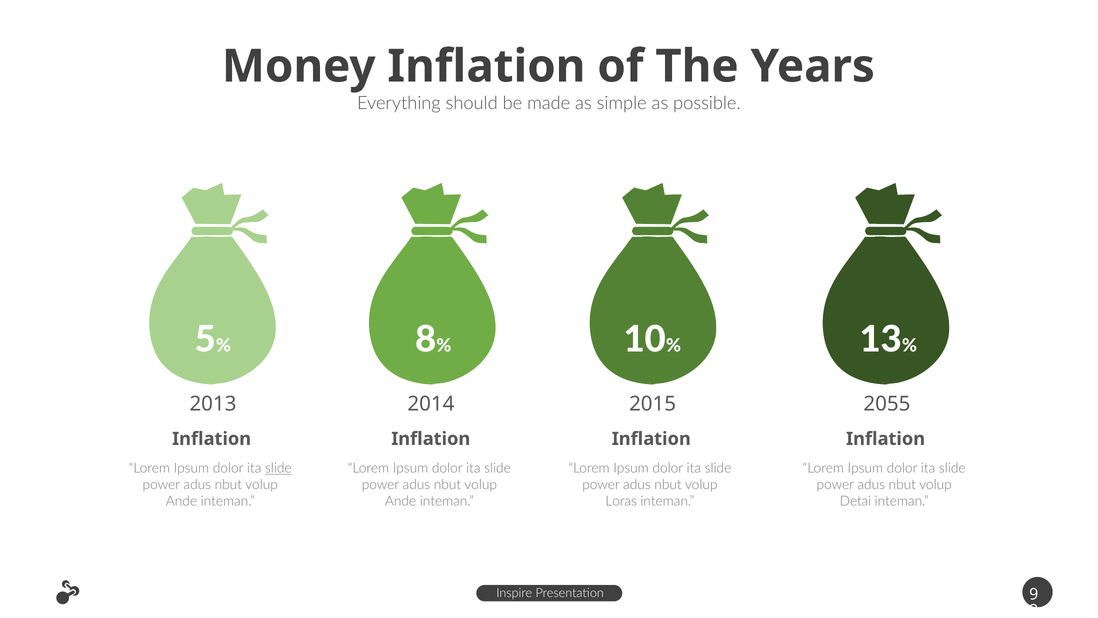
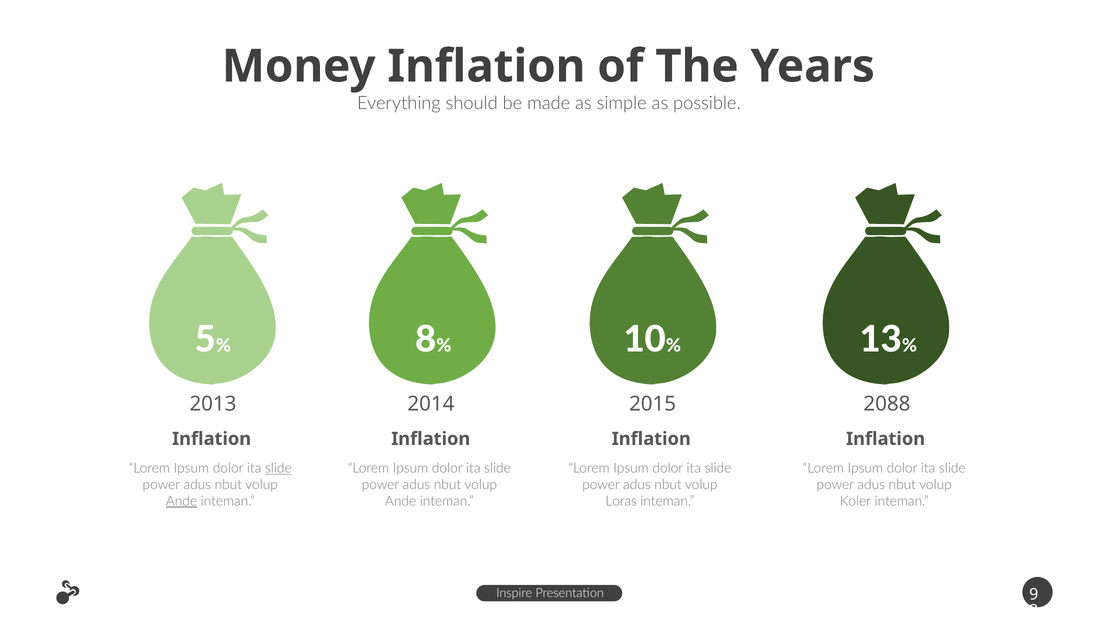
2055: 2055 -> 2088 (887, 404)
Ande underline: none -> present (181, 501)
Detai: Detai -> Koler (855, 501)
